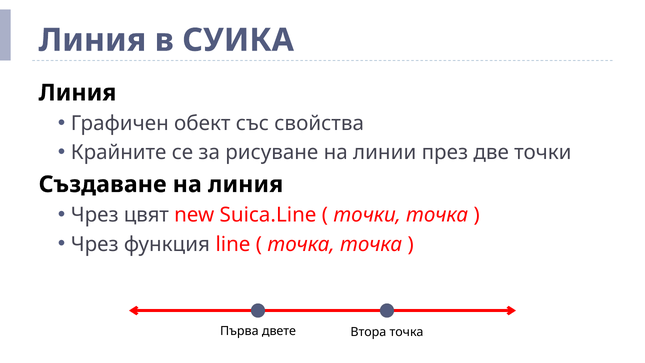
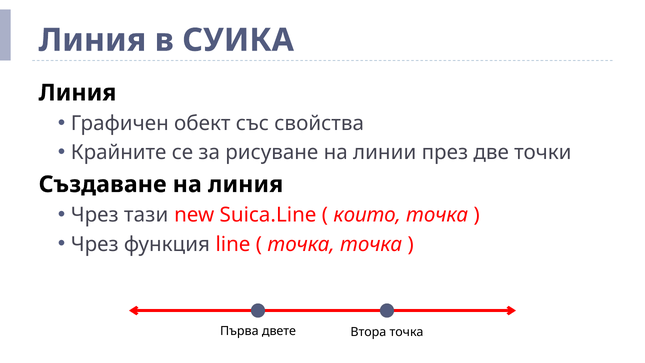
цвят: цвят -> тази (146, 215)
точки: точки -> които (367, 215)
